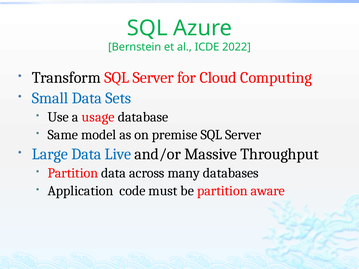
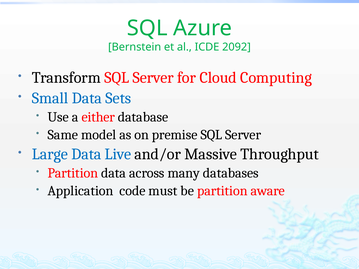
2022: 2022 -> 2092 (236, 47)
usage: usage -> either (98, 117)
